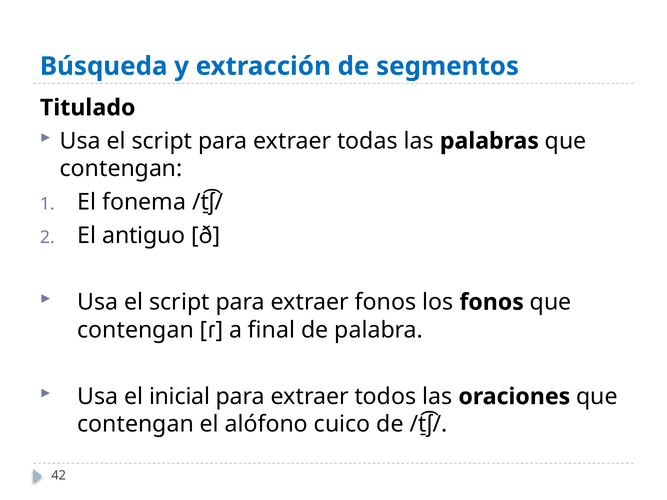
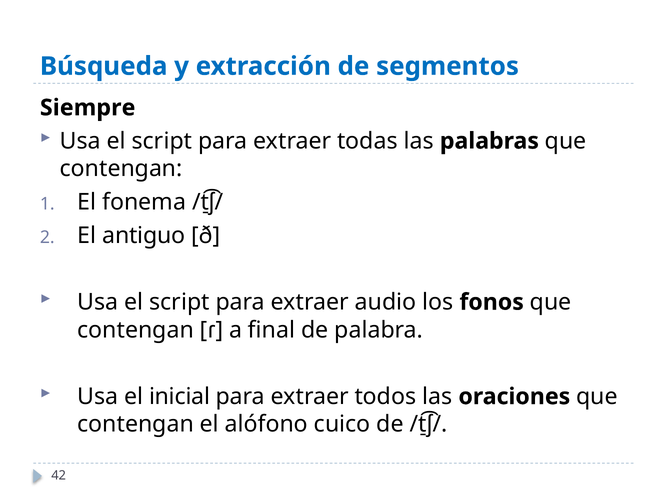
Titulado: Titulado -> Siempre (88, 108)
extraer fonos: fonos -> audio (385, 302)
